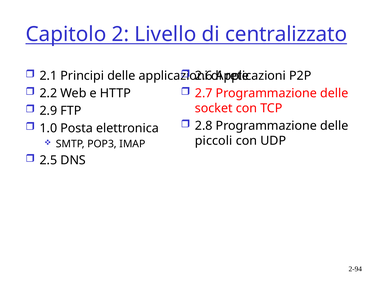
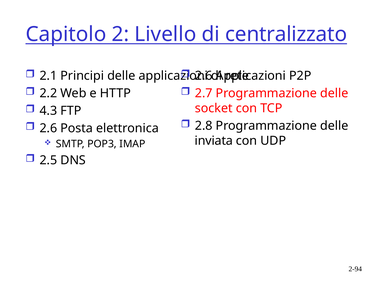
2.9: 2.9 -> 4.3 (48, 111)
1.0: 1.0 -> 2.6 (48, 128)
piccoli: piccoli -> inviata (214, 140)
